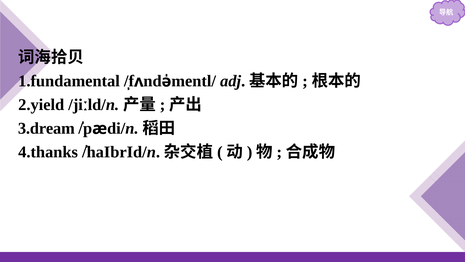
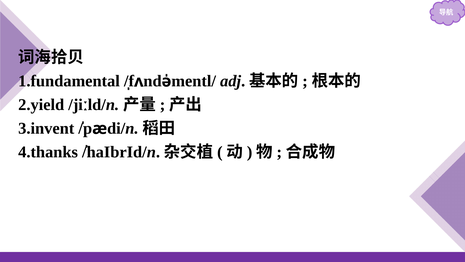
3.dream: 3.dream -> 3.invent (46, 128)
